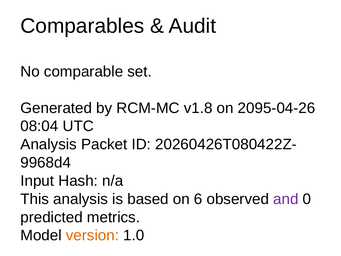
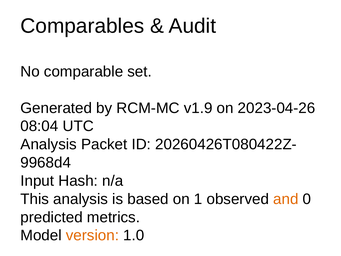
v1.8: v1.8 -> v1.9 (198, 108)
2095-04-26: 2095-04-26 -> 2023-04-26 (277, 108)
6: 6 -> 1 (198, 199)
and colour: purple -> orange (286, 199)
